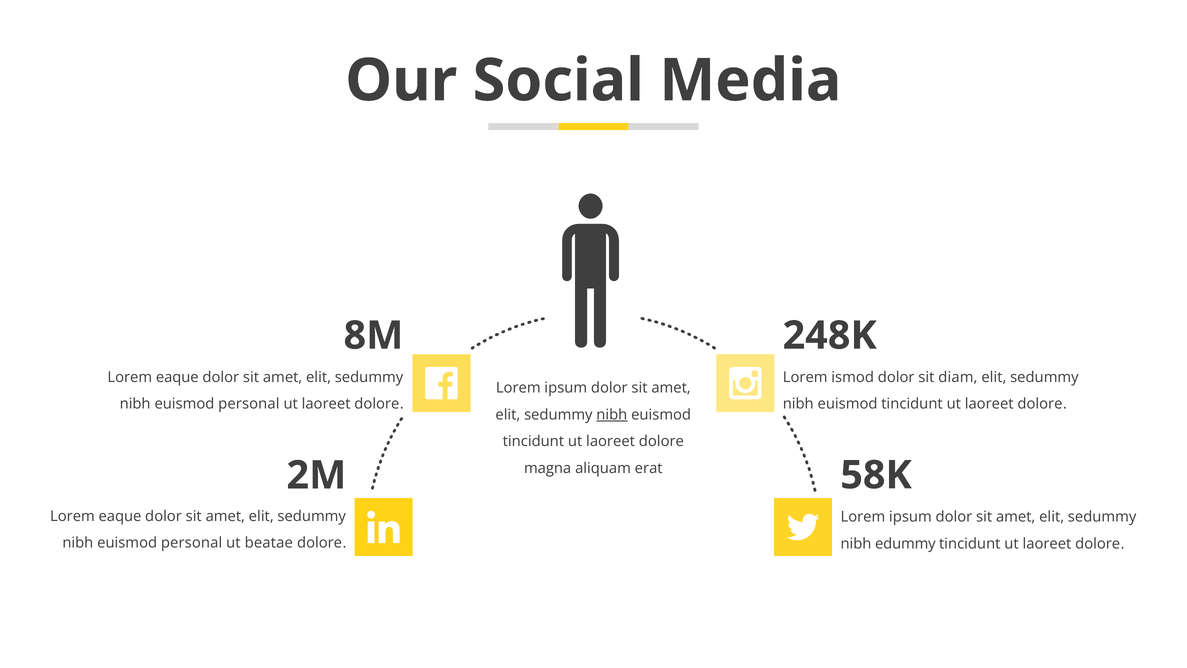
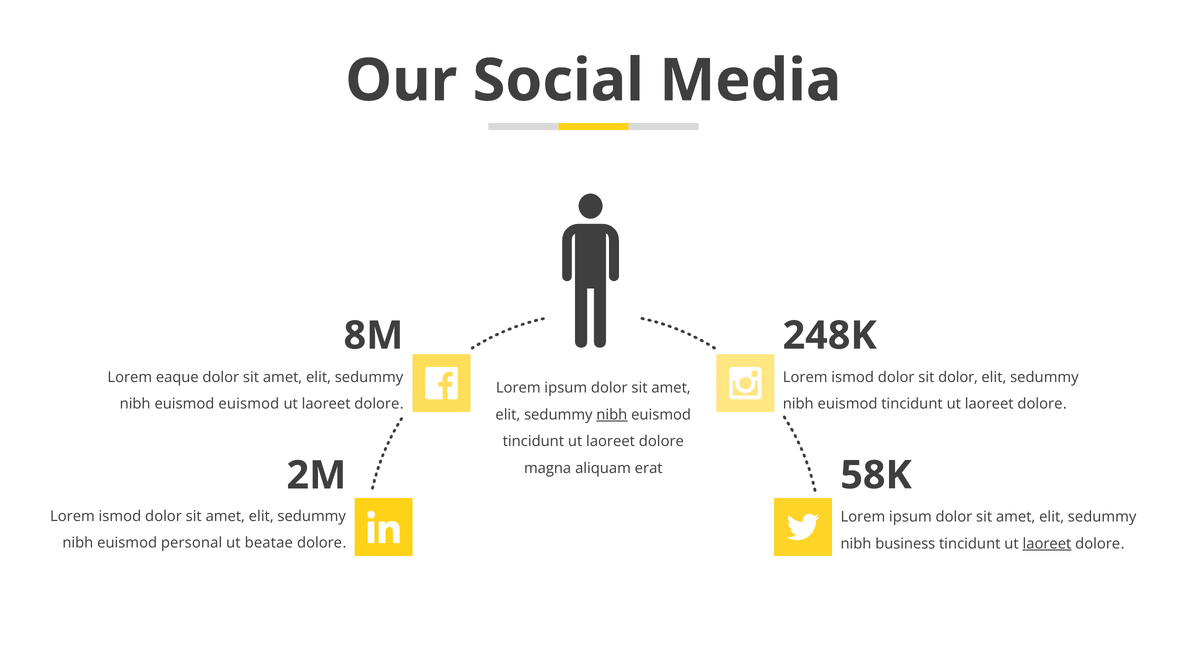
sit diam: diam -> dolor (958, 377)
personal: personal -> euismod (249, 404)
eaque: eaque -> ismod (120, 516)
edummy: edummy -> business (905, 543)
laoreet underline: none -> present (1047, 543)
